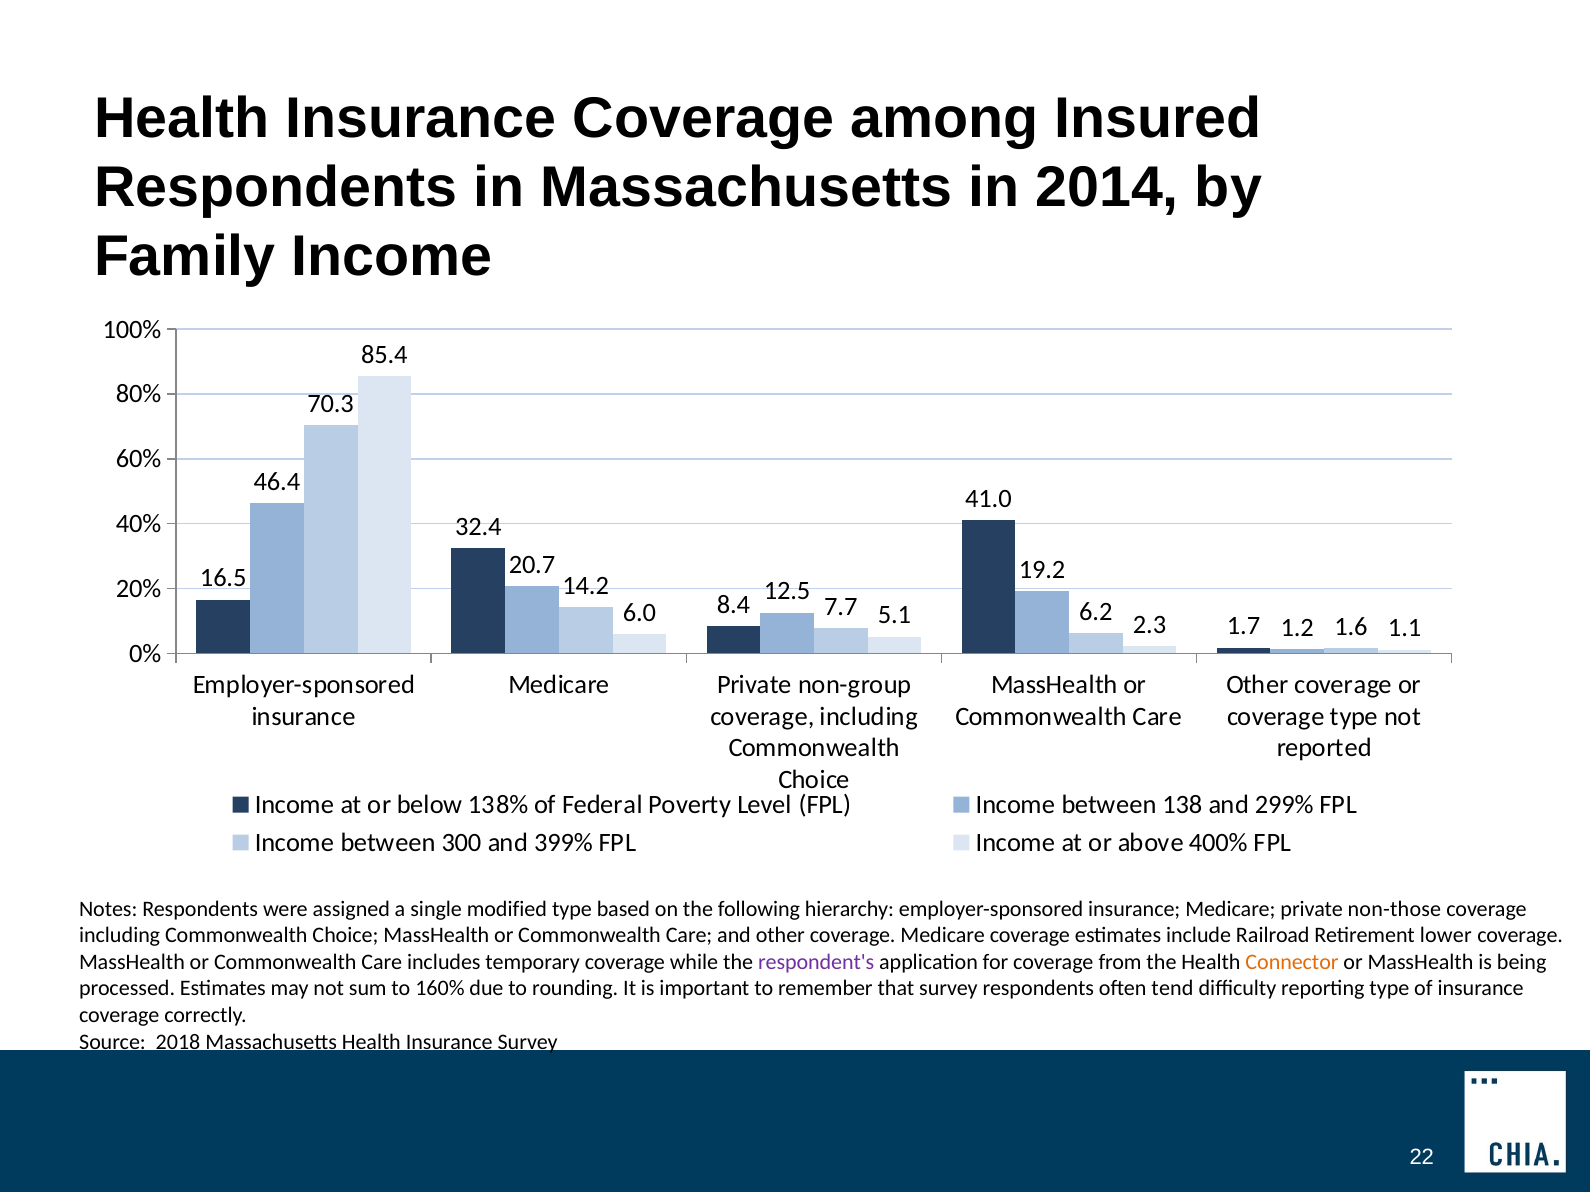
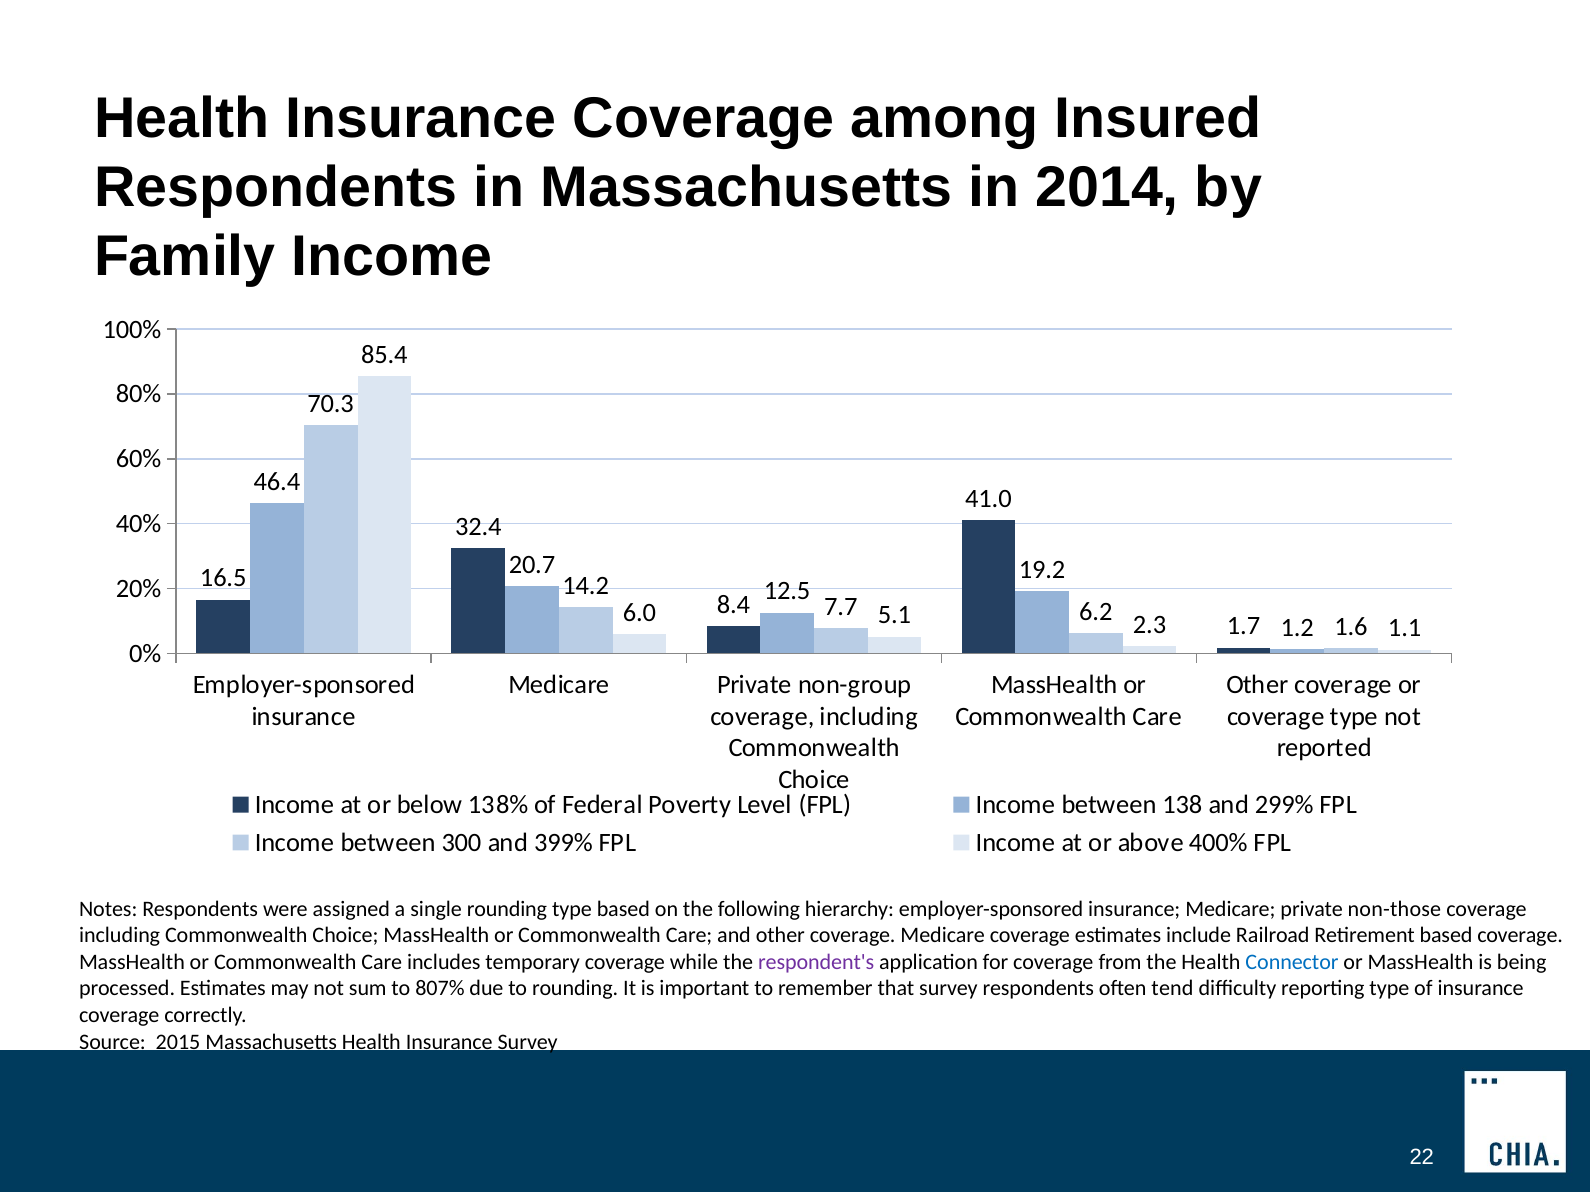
single modified: modified -> rounding (507, 909)
Retirement lower: lower -> based (1446, 936)
Connector colour: orange -> blue (1292, 963)
160%: 160% -> 807% (440, 989)
2018: 2018 -> 2015 (178, 1042)
